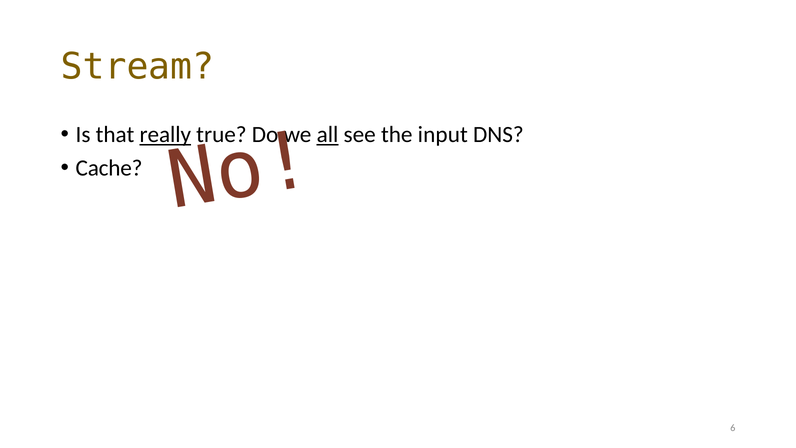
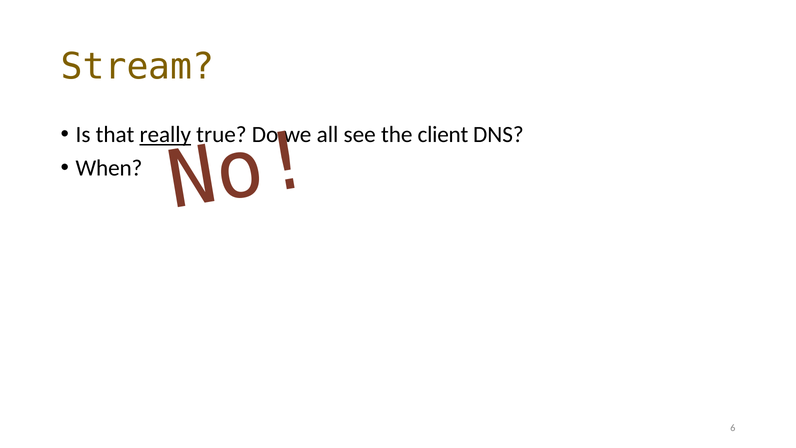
all underline: present -> none (328, 135)
input: input -> client (443, 135)
Cache: Cache -> When (109, 168)
